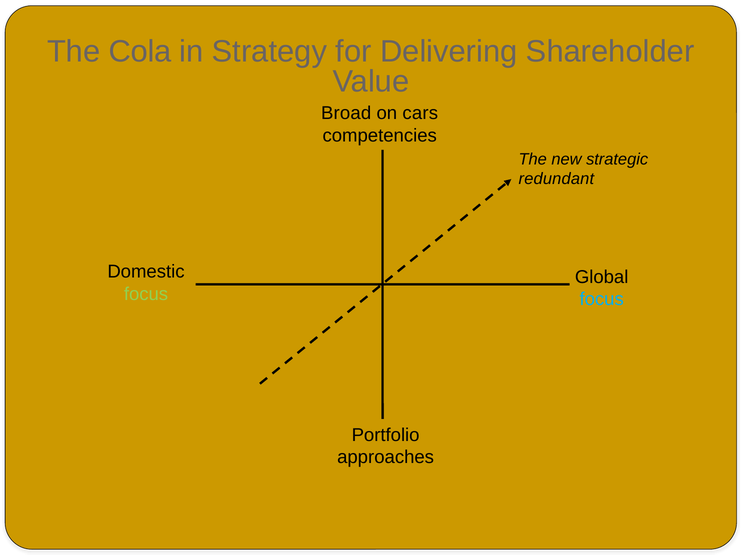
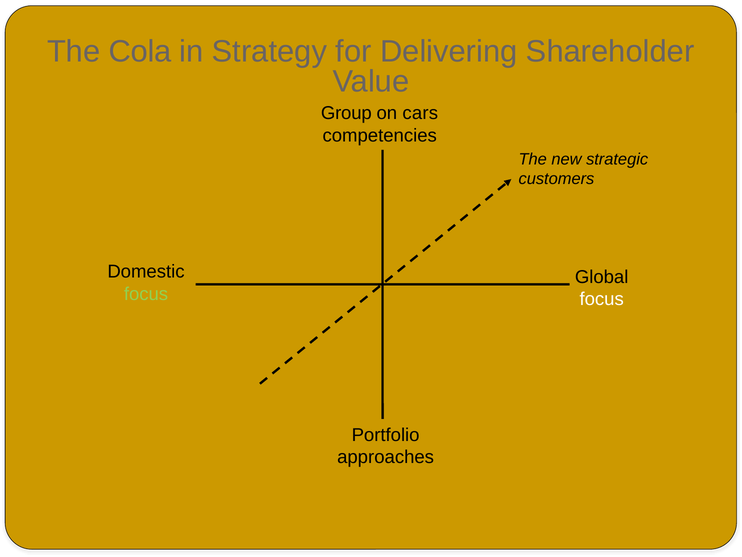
Broad: Broad -> Group (346, 113)
redundant: redundant -> customers (556, 179)
focus colour: light blue -> white (602, 299)
